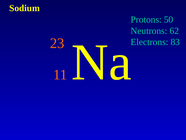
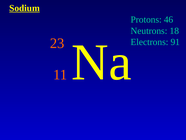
Sodium underline: none -> present (25, 8)
50: 50 -> 46 (169, 20)
62: 62 -> 18 (174, 31)
83: 83 -> 91 (175, 42)
